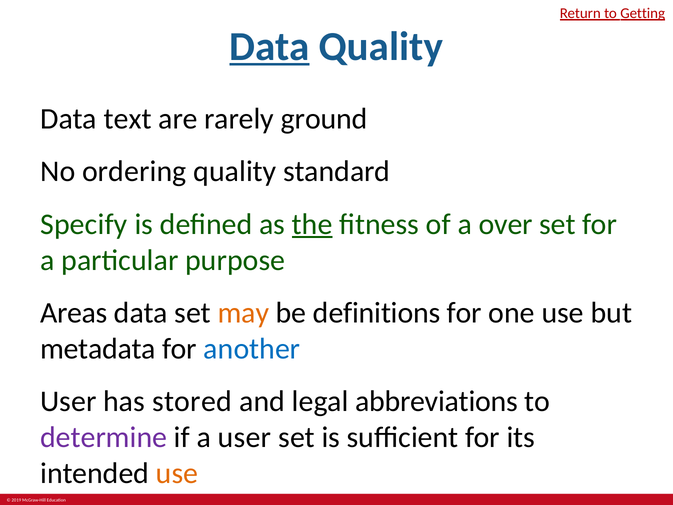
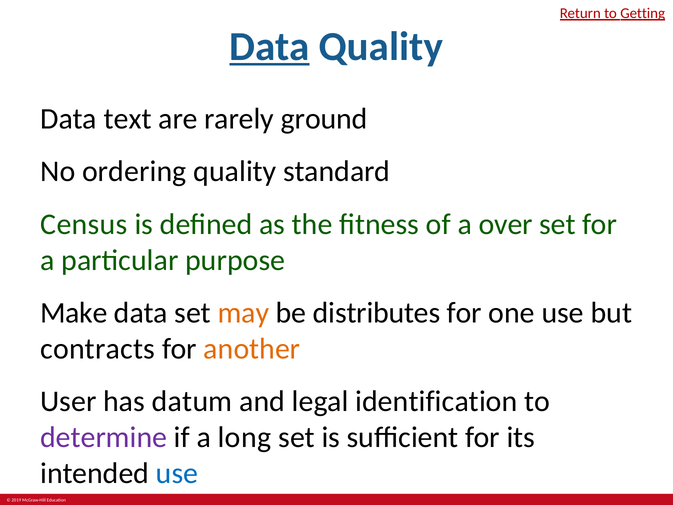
Specify: Specify -> Census (84, 224)
the underline: present -> none (312, 224)
Areas: Areas -> Make (74, 313)
definitions: definitions -> distributes (377, 313)
metadata: metadata -> contracts (98, 349)
another colour: blue -> orange (252, 349)
stored: stored -> datum (192, 401)
abbreviations: abbreviations -> identification (436, 401)
a user: user -> long (244, 437)
use colour: orange -> blue (177, 473)
